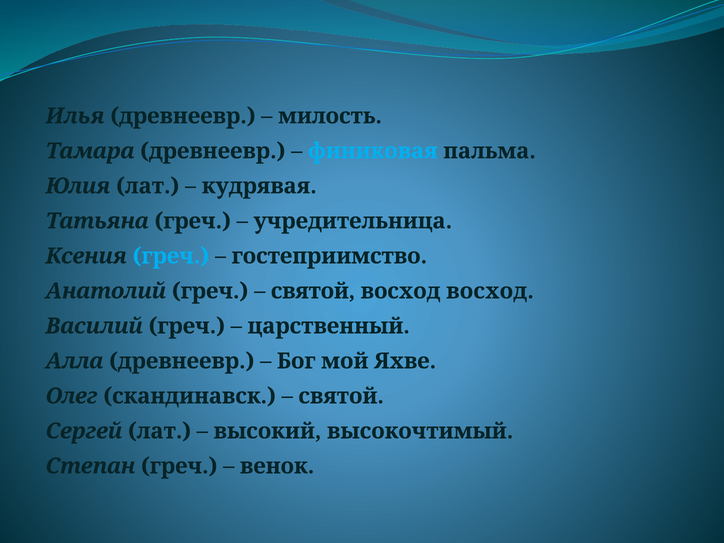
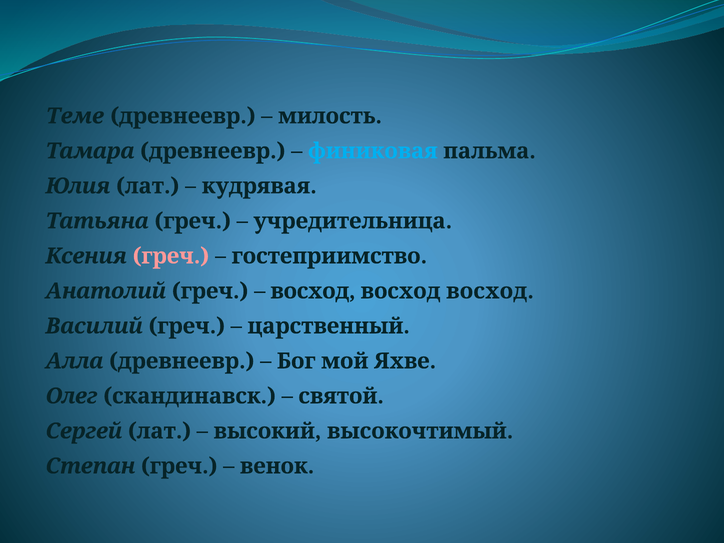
Илья: Илья -> Теме (75, 116)
греч colour: light blue -> pink (171, 256)
святой: святой -> восход (313, 291)
